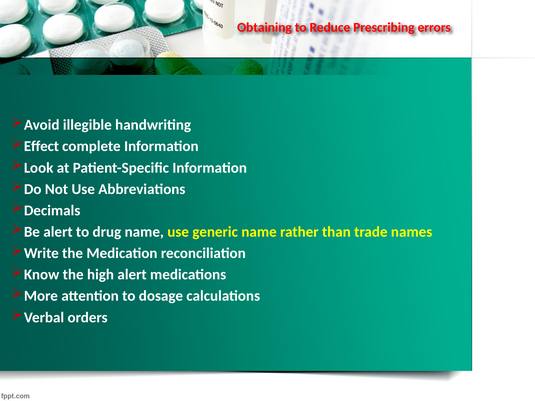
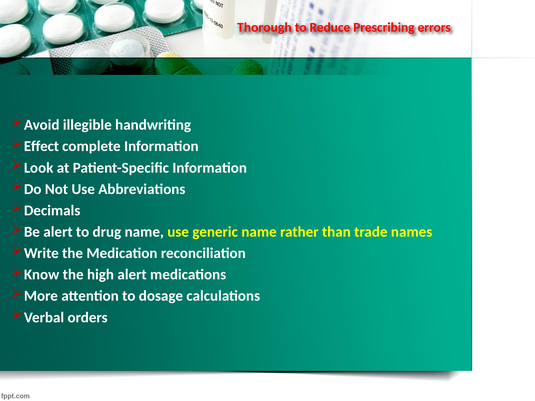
Obtaining: Obtaining -> Thorough (264, 27)
